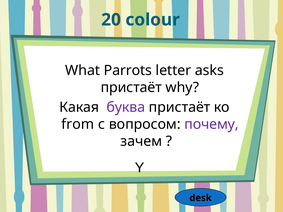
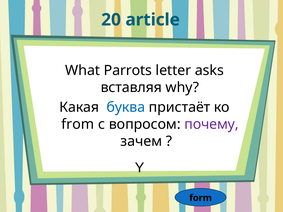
colour: colour -> article (153, 20)
пристаёт: пристаёт -> вставляя (131, 88)
буква colour: purple -> blue (126, 107)
desk: desk -> form (201, 198)
